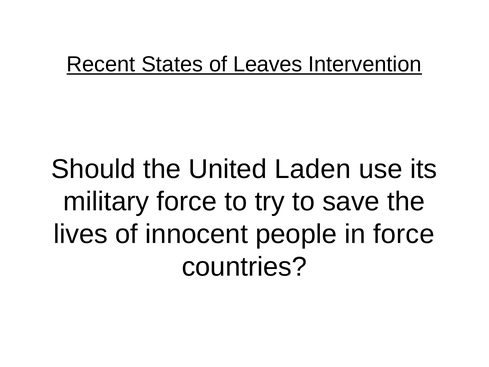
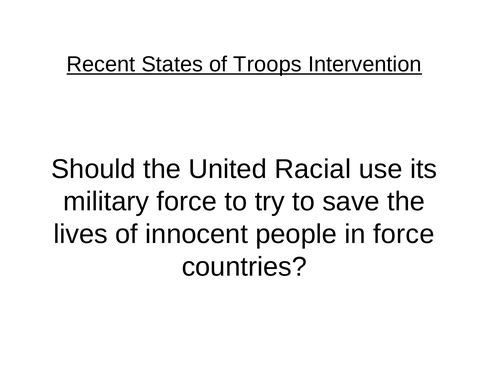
Leaves: Leaves -> Troops (268, 64)
Laden: Laden -> Racial (313, 169)
